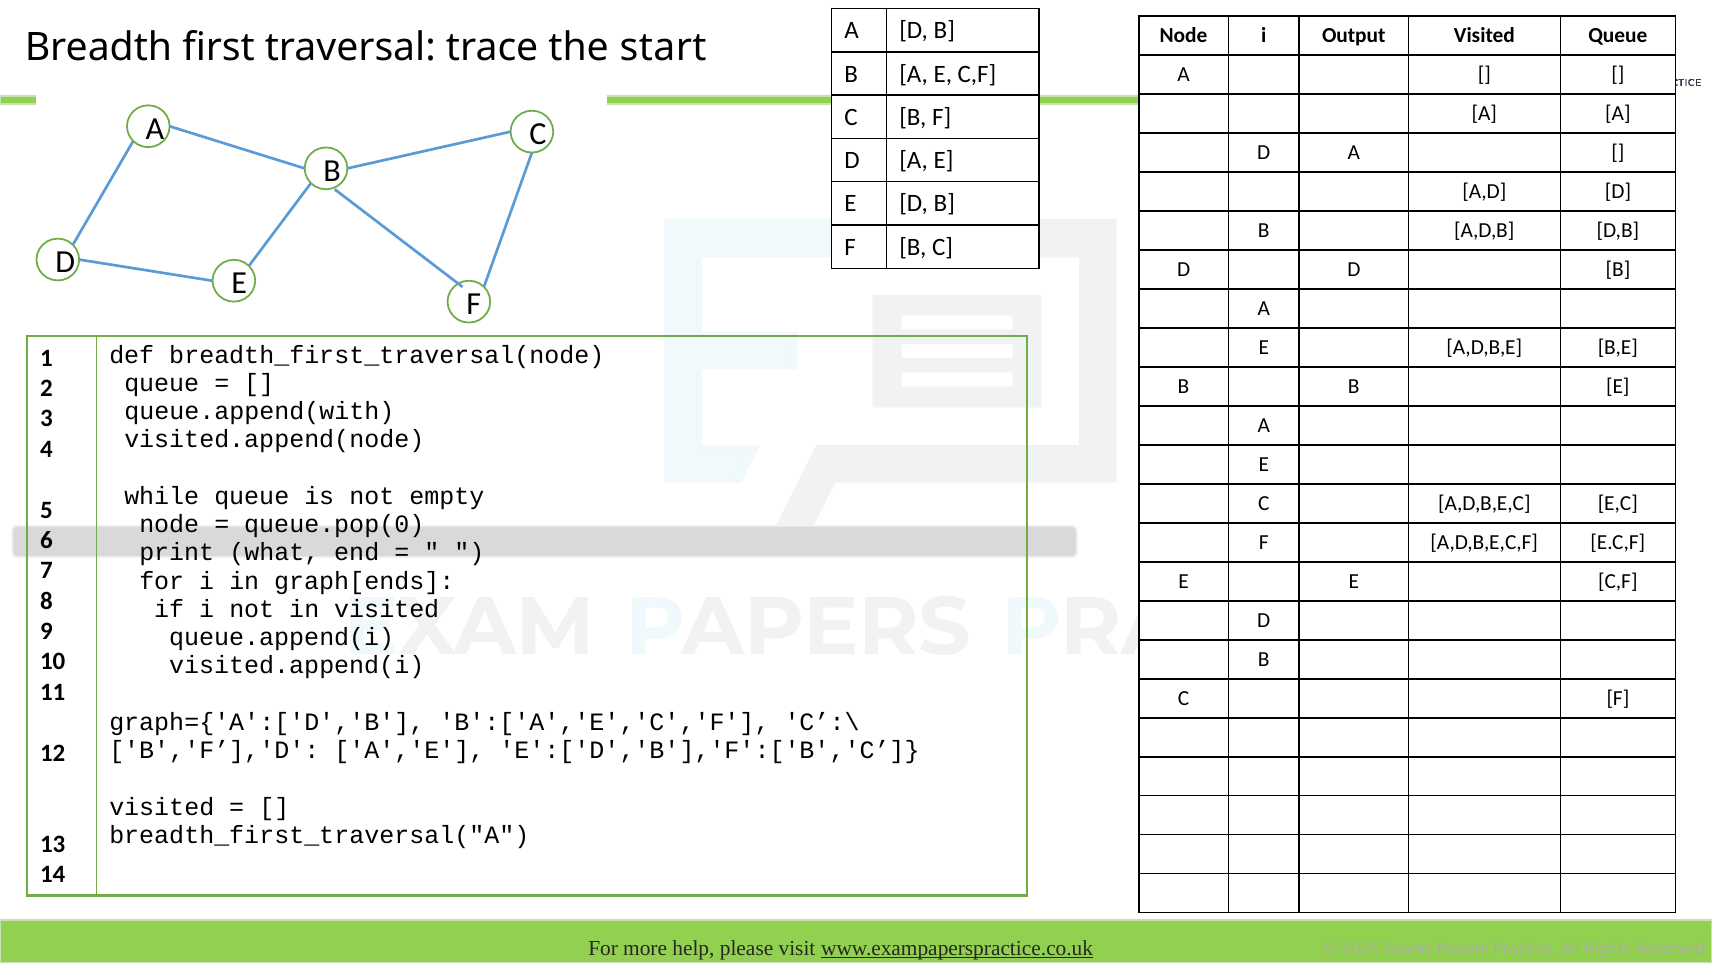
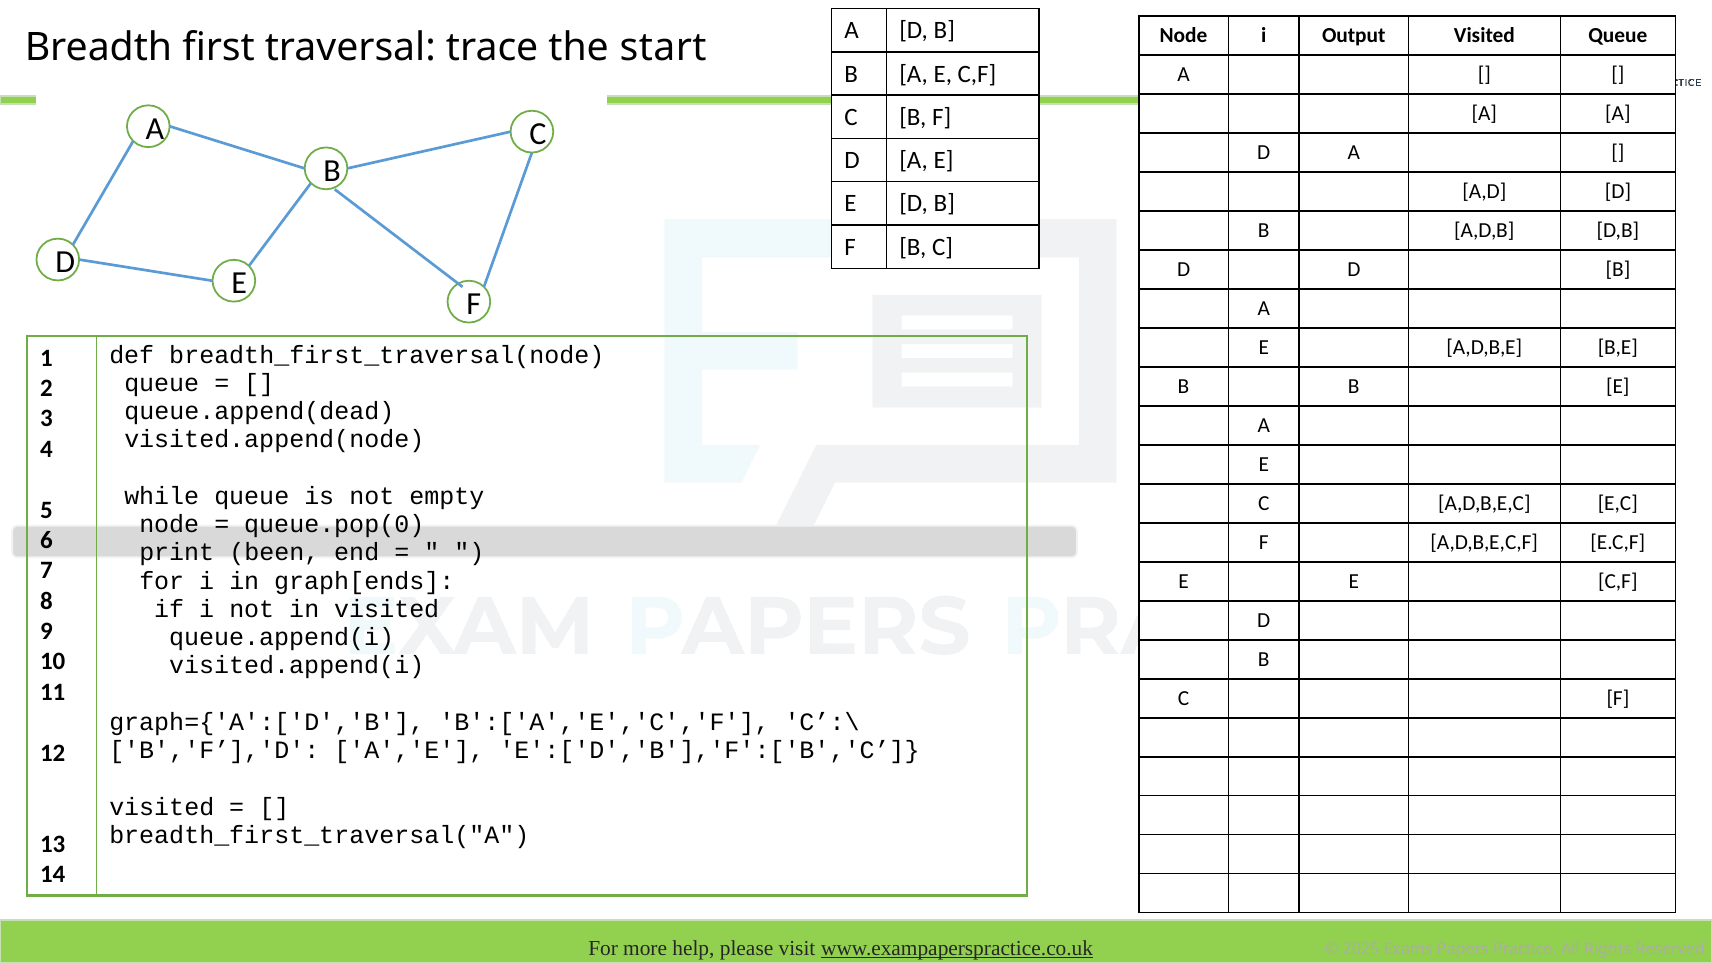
queue.append(with: queue.append(with -> queue.append(dead (259, 411)
what: what -> been (274, 553)
